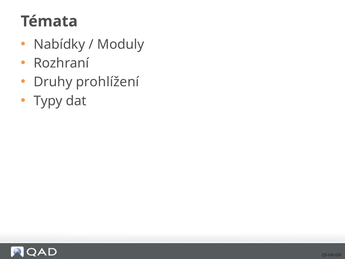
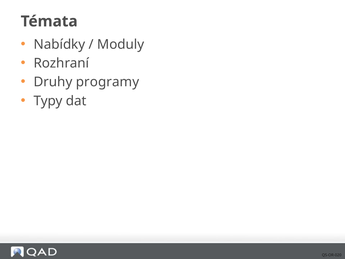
prohlížení: prohlížení -> programy (107, 82)
